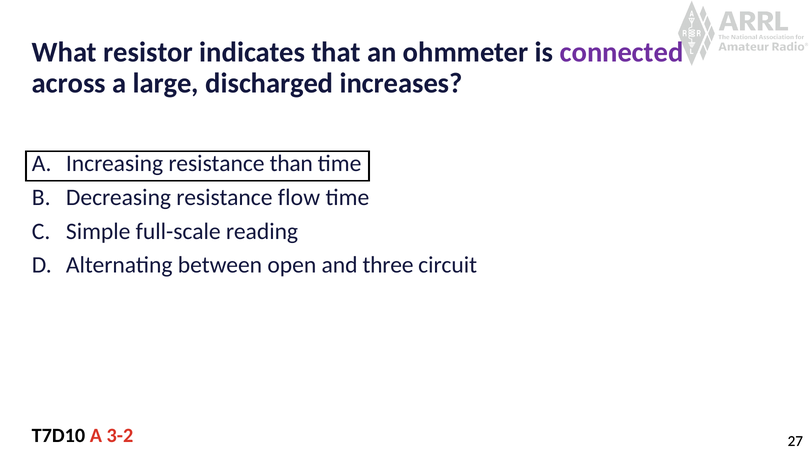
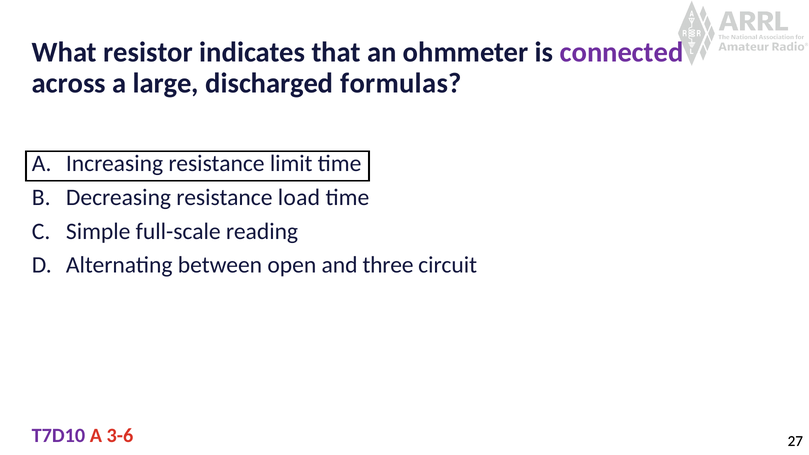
increases: increases -> formulas (401, 83)
than: than -> limit (291, 163)
flow: flow -> load (299, 197)
T7D10 colour: black -> purple (58, 436)
3-2: 3-2 -> 3-6 (120, 436)
